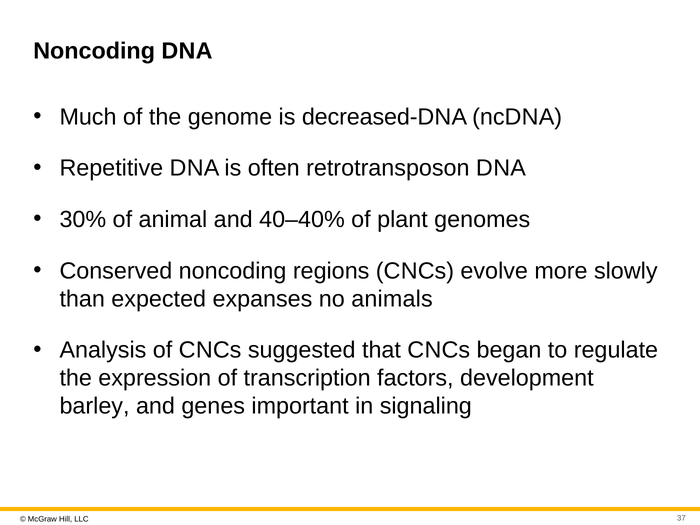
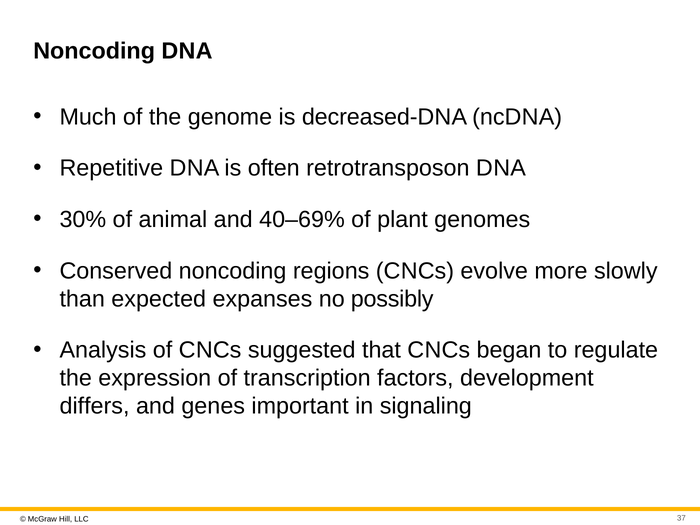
40–40%: 40–40% -> 40–69% (302, 219)
animals: animals -> possibly (392, 299)
barley: barley -> differs (95, 406)
